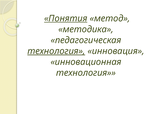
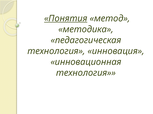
технология underline: present -> none (56, 51)
